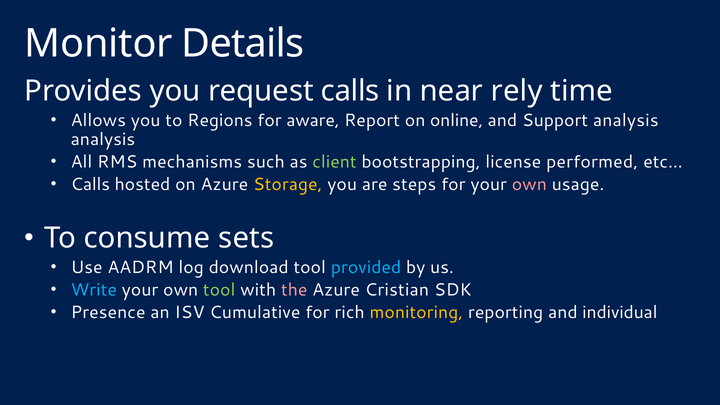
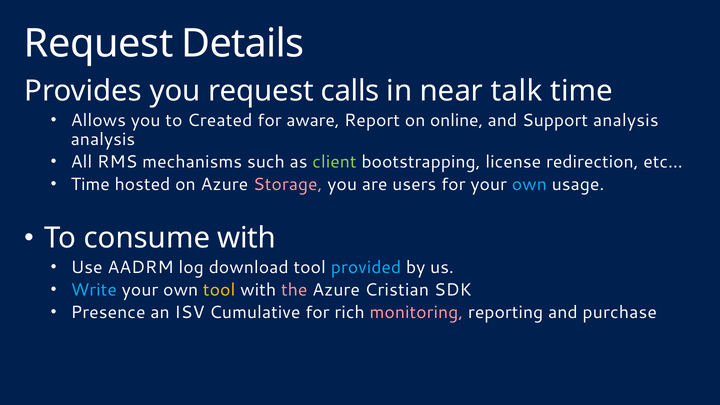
Monitor: Monitor -> Request (99, 44)
rely: rely -> talk (517, 91)
Regions: Regions -> Created (220, 120)
performed: performed -> redirection (592, 162)
Calls: Calls -> Time (90, 184)
Storage colour: yellow -> pink (288, 184)
steps: steps -> users (414, 184)
own colour: pink -> light blue (529, 184)
consume sets: sets -> with (247, 238)
tool colour: light green -> yellow (219, 290)
monitoring colour: yellow -> pink (416, 312)
individual: individual -> purchase (620, 312)
